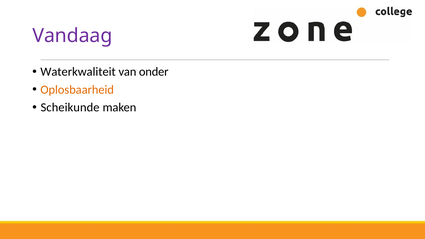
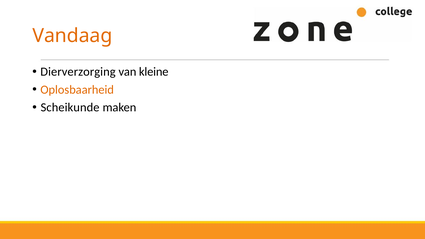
Vandaag colour: purple -> orange (72, 36)
Waterkwaliteit: Waterkwaliteit -> Dierverzorging (78, 72)
onder: onder -> kleine (154, 72)
